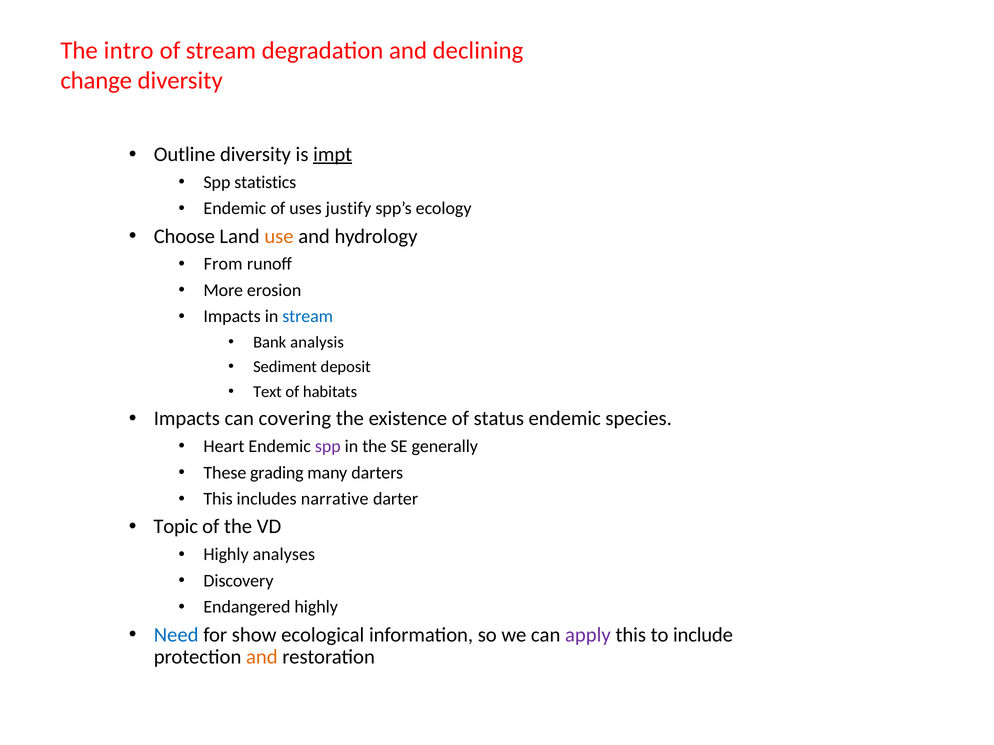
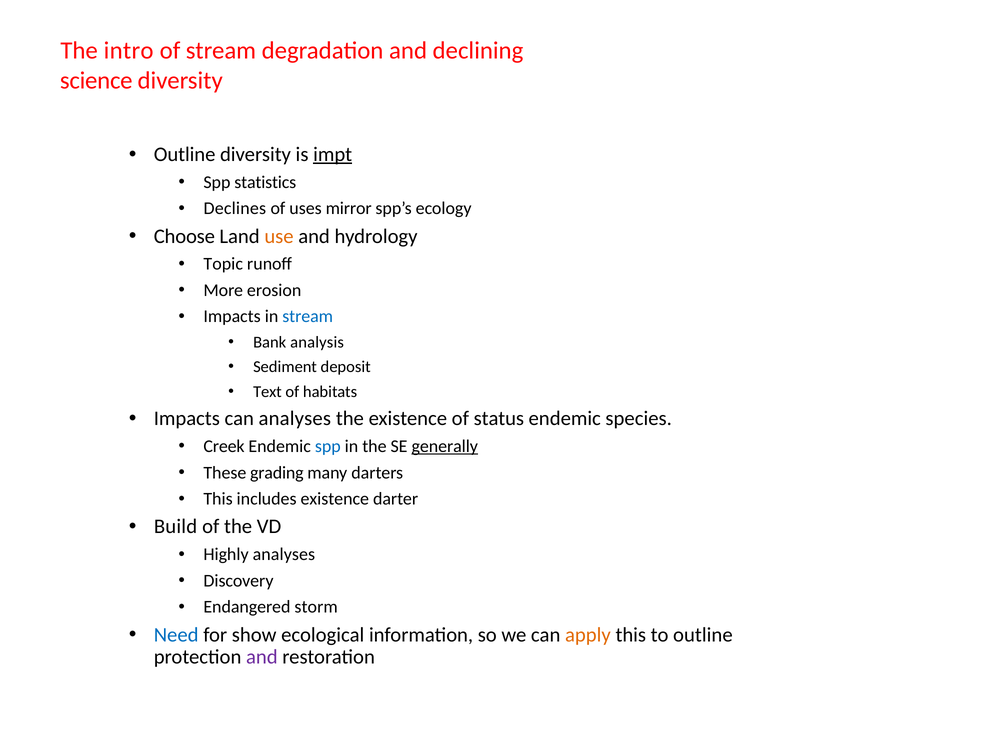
change: change -> science (96, 80)
Endemic: Endemic -> Declines (235, 209)
justify: justify -> mirror (349, 209)
From: From -> Topic (223, 264)
can covering: covering -> analyses (295, 419)
Heart: Heart -> Creek (224, 447)
spp colour: purple -> blue (328, 447)
generally underline: none -> present (445, 447)
includes narrative: narrative -> existence (335, 499)
Topic: Topic -> Build (176, 527)
Endangered highly: highly -> storm (316, 607)
apply colour: purple -> orange (588, 635)
to include: include -> outline (703, 635)
and colour: orange -> purple (262, 658)
